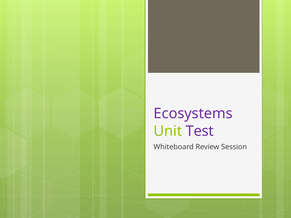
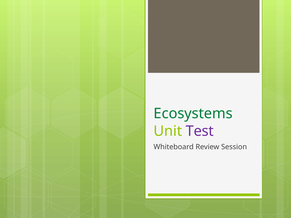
Ecosystems colour: purple -> green (193, 114)
